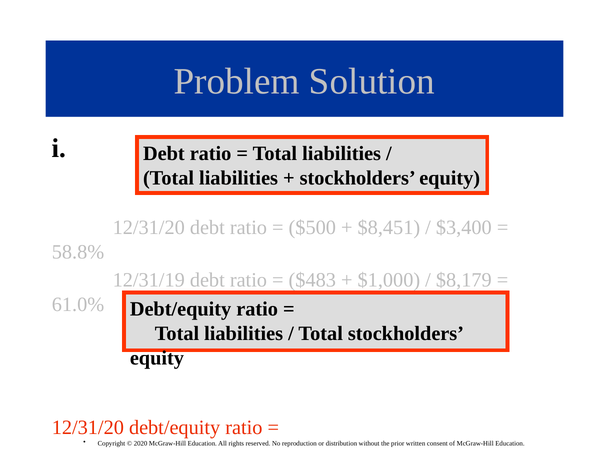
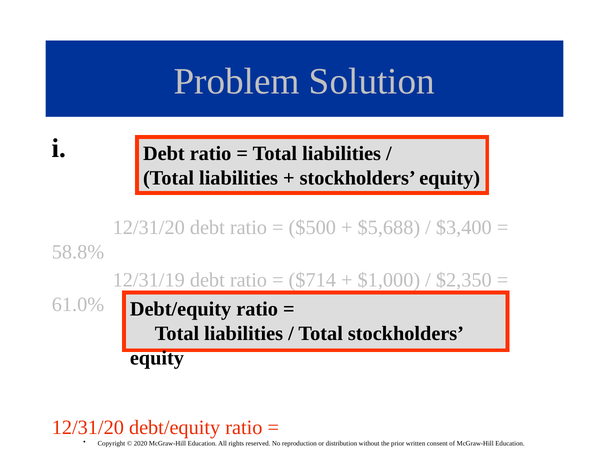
$8,451: $8,451 -> $5,688 (389, 227)
$483: $483 -> $714 (312, 280)
$8,179: $8,179 -> $2,350 (464, 280)
